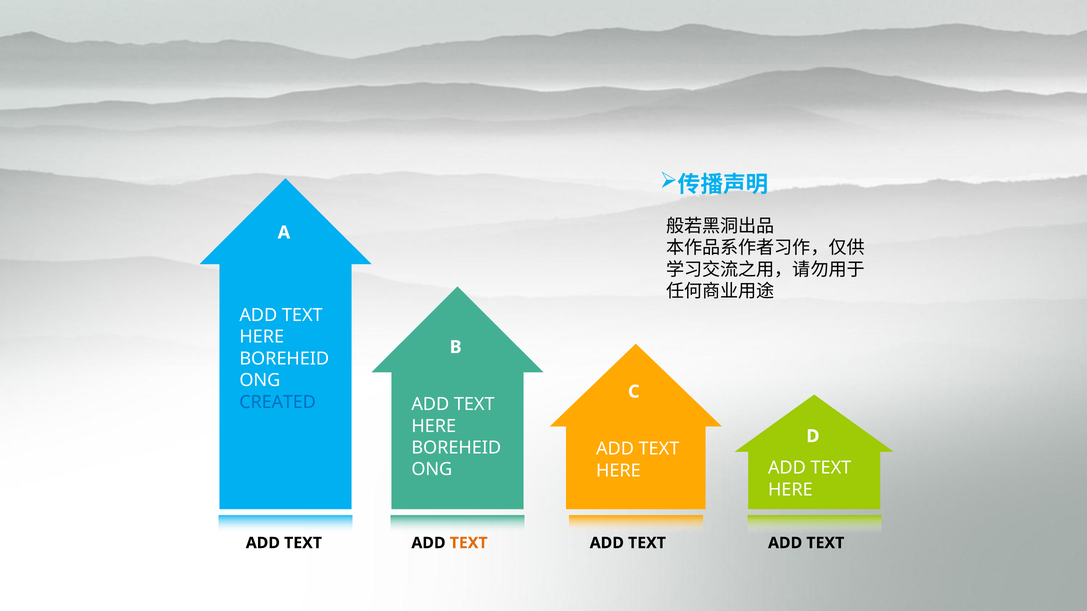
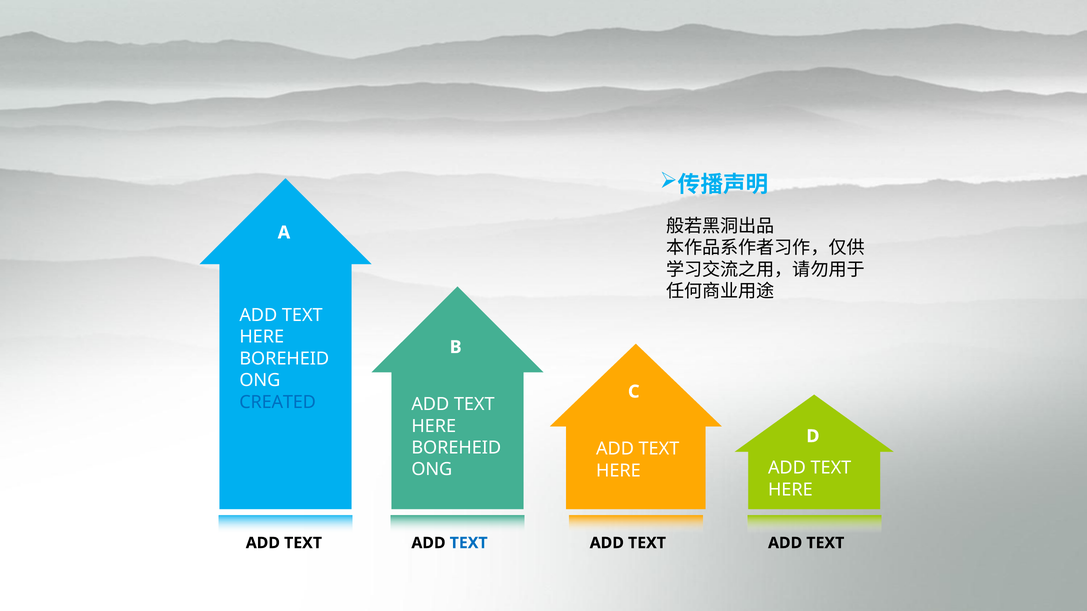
TEXT colour: orange -> blue (469, 543)
